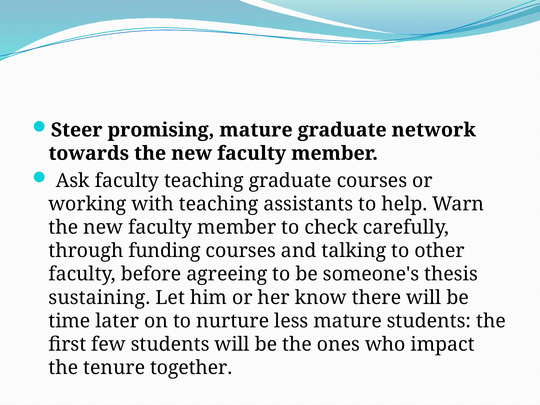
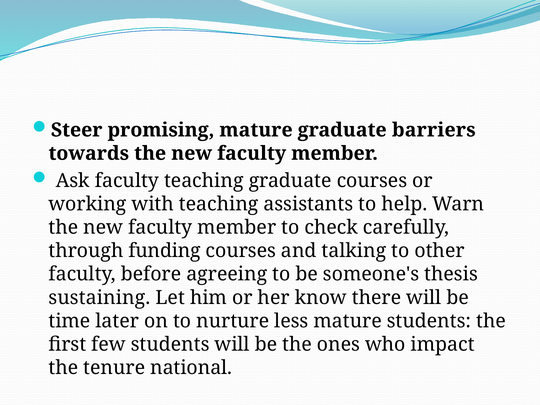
network: network -> barriers (434, 130)
together: together -> national (191, 368)
